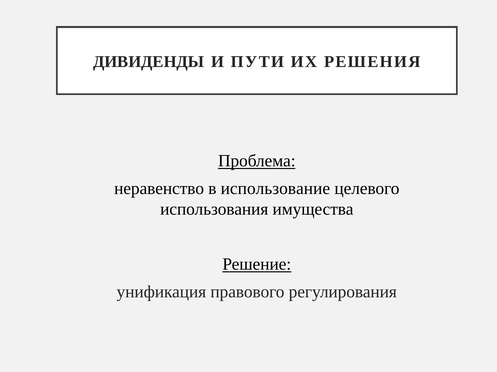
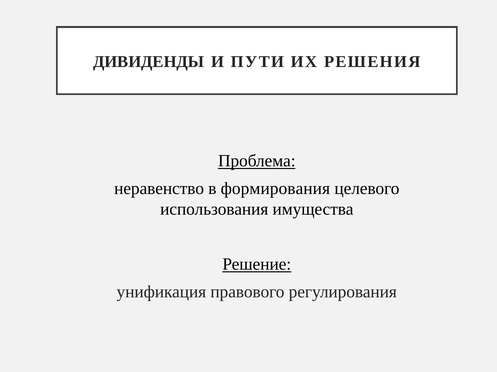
использование: использование -> формирования (275, 189)
